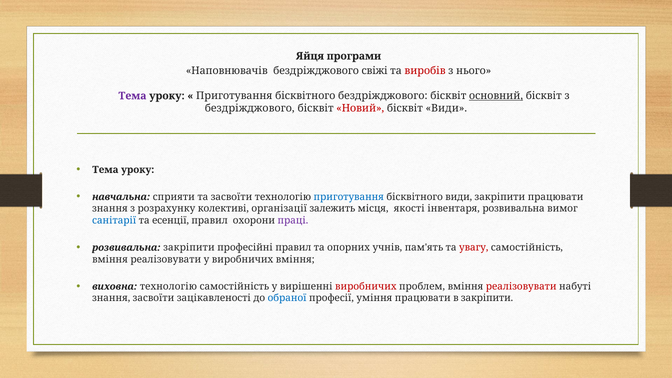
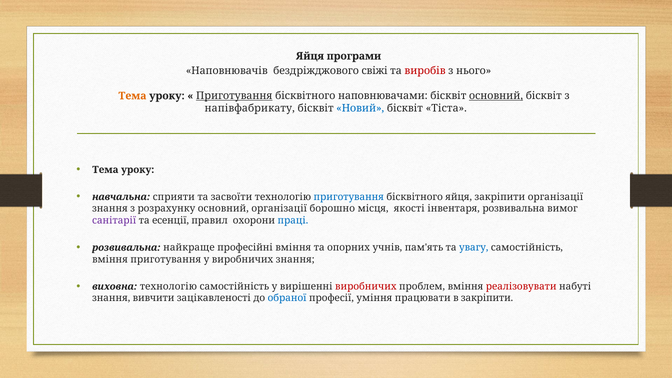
Тема colour: purple -> orange (132, 96)
Приготування underline: none -> present (234, 96)
бісквітного бездріжджового: бездріжджового -> наповнювачами (383, 96)
бездріжджового: бездріжджового -> напівфабрикату (250, 108)
Новий colour: red -> blue (360, 108)
бісквіт Види: Види -> Тіста (446, 108)
бісквітного види: види -> яйця (459, 197)
закріпити працювати: працювати -> організації (556, 197)
розрахунку колективі: колективі -> основний (223, 209)
залежить: залежить -> борошно (332, 209)
санітарії colour: blue -> purple (114, 220)
праці colour: purple -> blue (293, 220)
розвивальна закріпити: закріпити -> найкраще (189, 248)
професійні правил: правил -> вміння (293, 248)
увагу colour: red -> blue (474, 248)
реалізовувати: реалізовувати -> приготування (166, 259)
виробничих вміння: вміння -> знання (295, 259)
знання засвоїти: засвоїти -> вивчити (154, 298)
